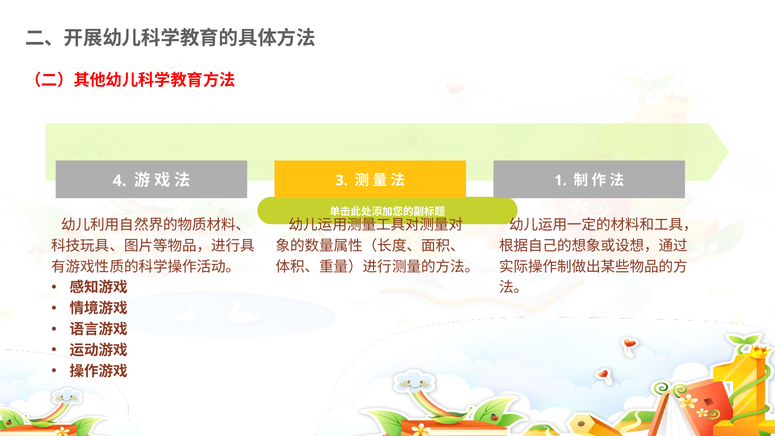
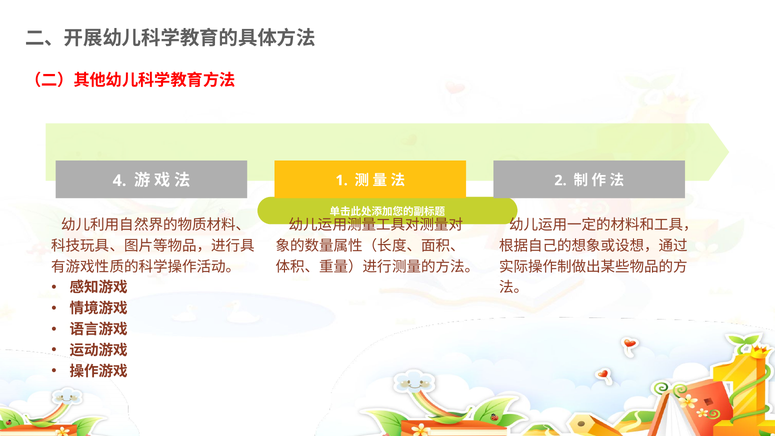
3: 3 -> 1 (342, 180)
1: 1 -> 2 (560, 180)
